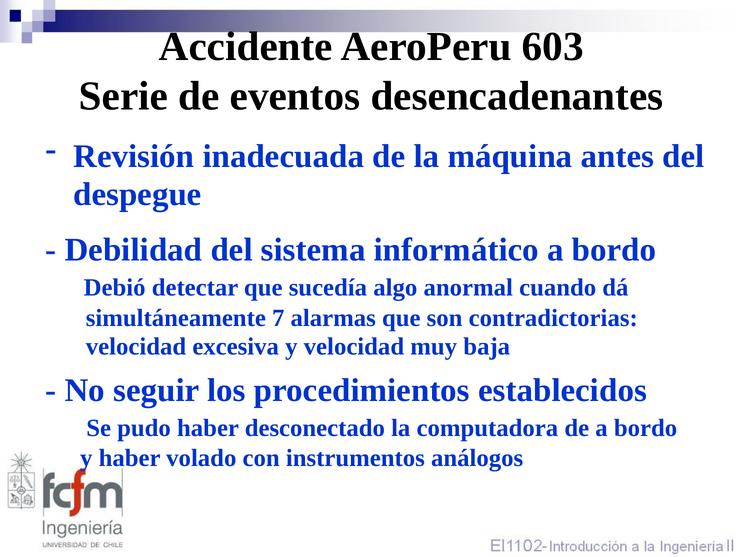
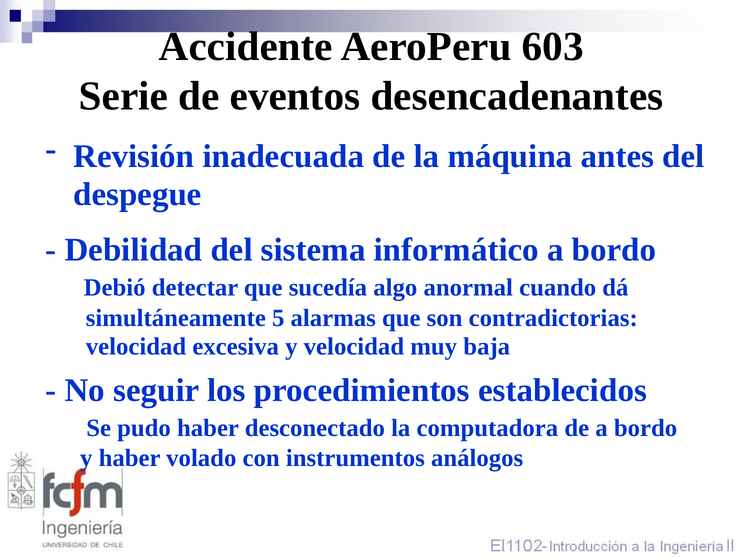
7: 7 -> 5 (278, 318)
